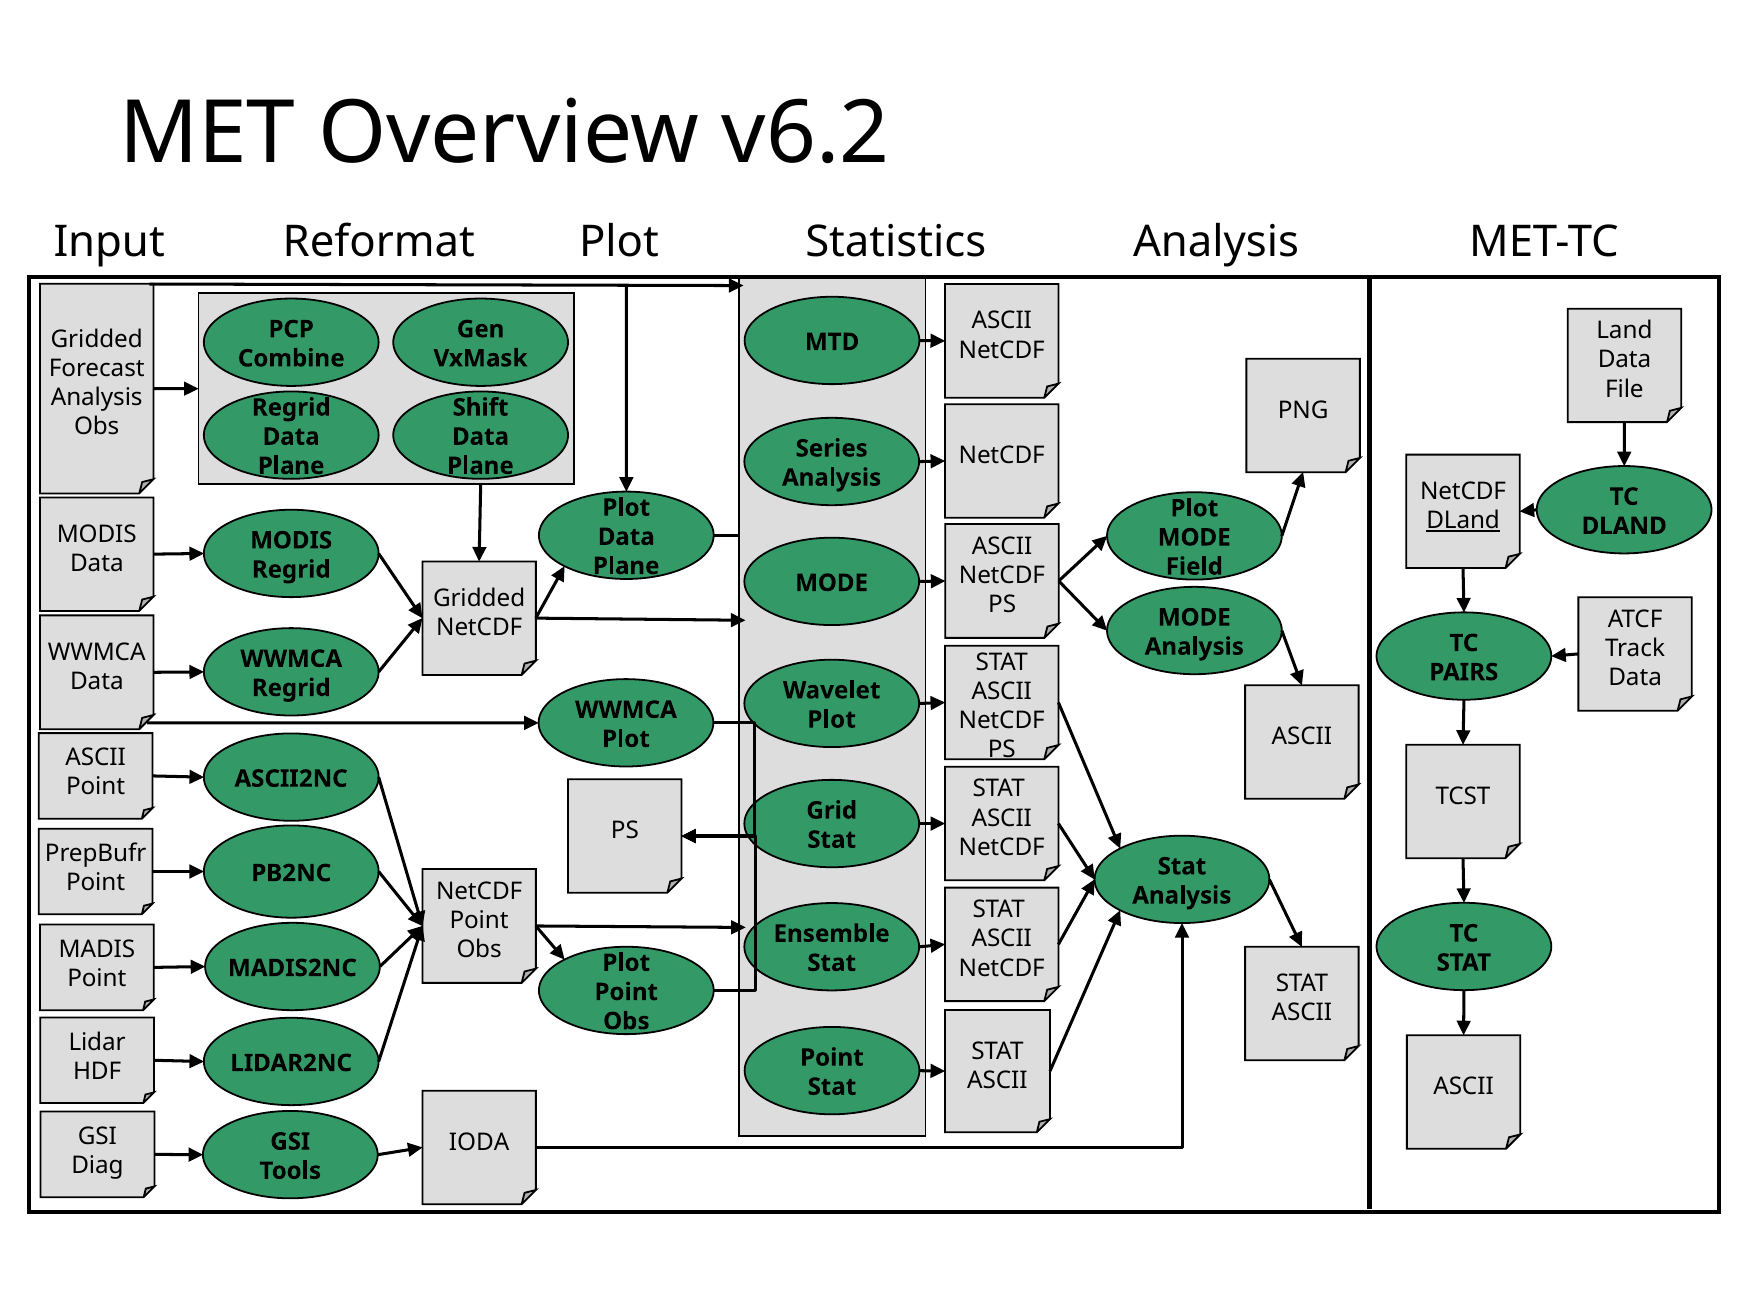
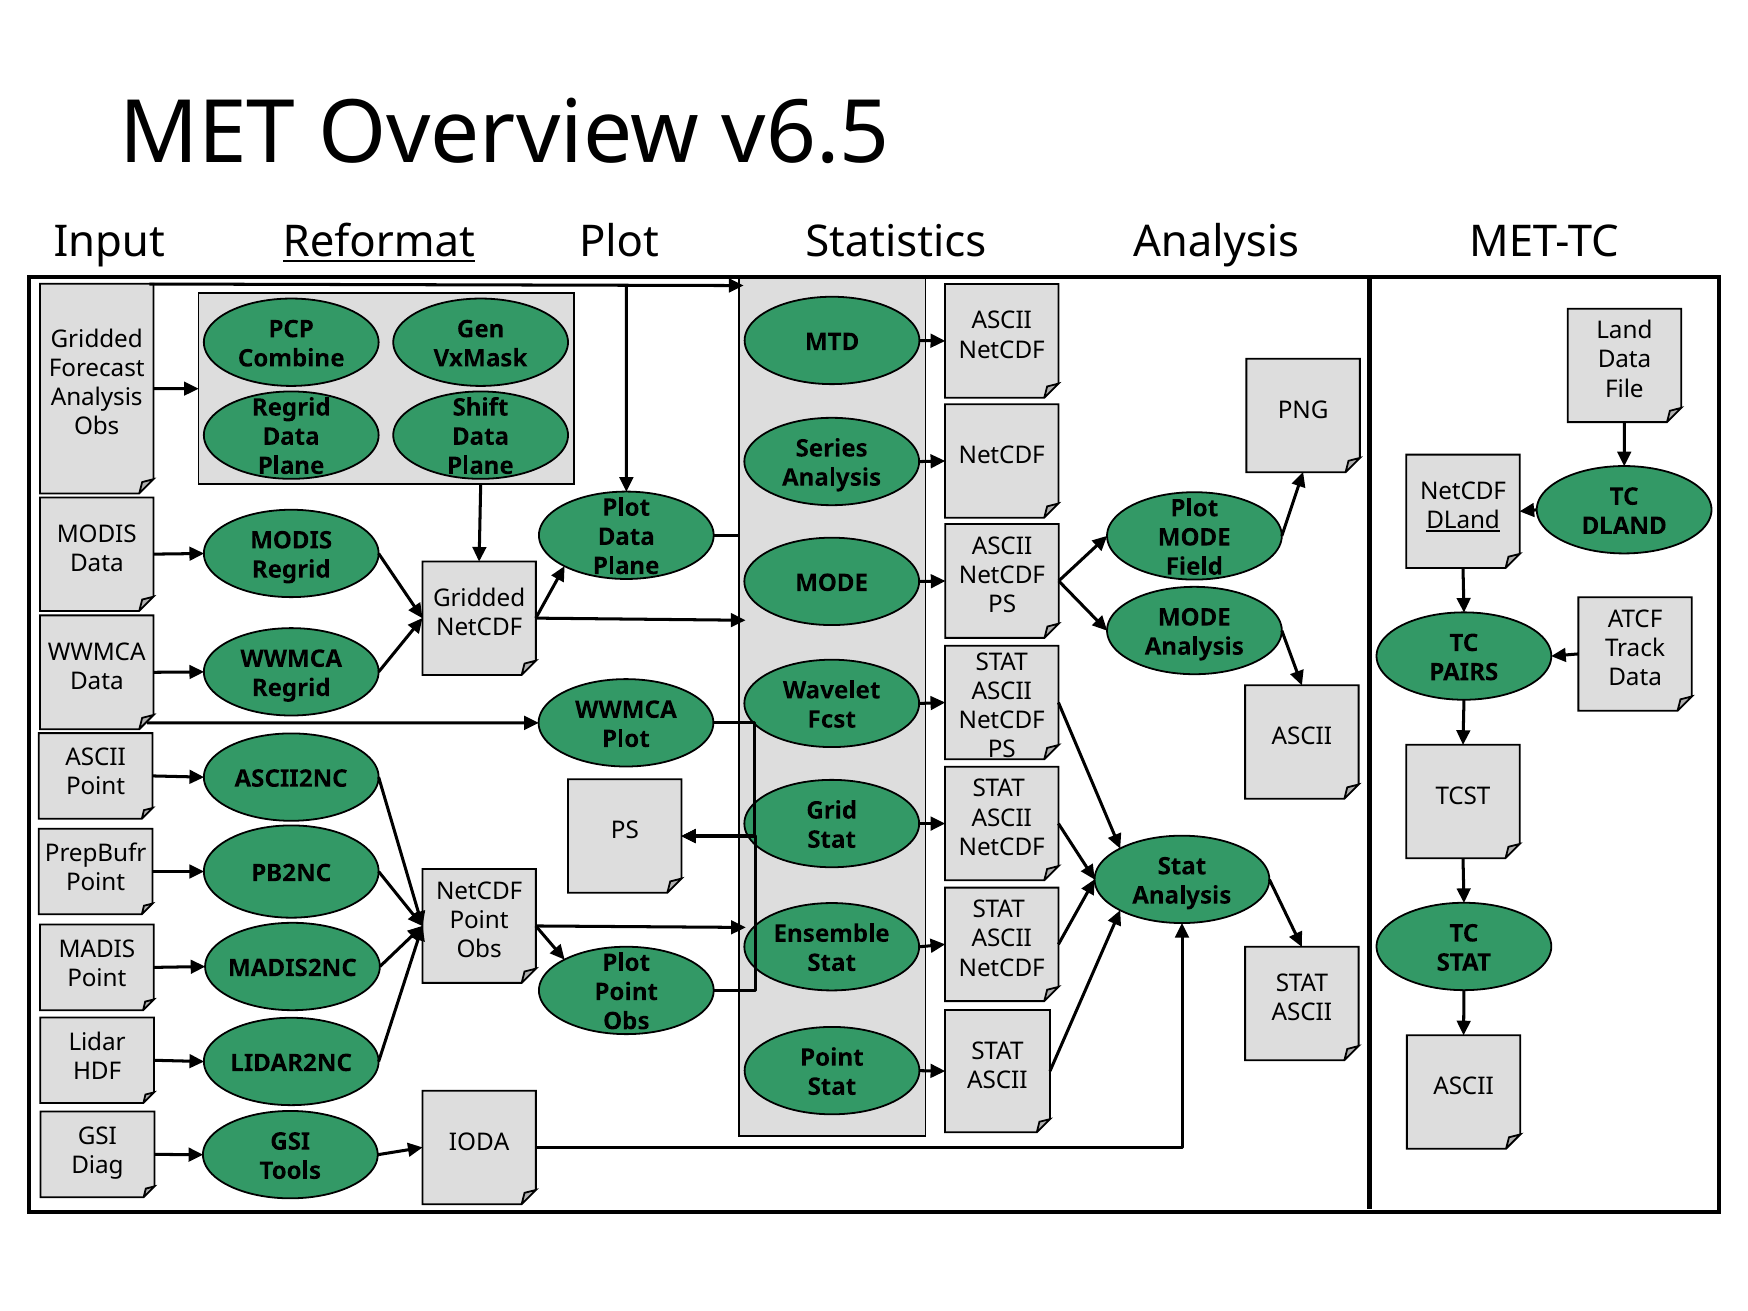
v6.2: v6.2 -> v6.5 (806, 134)
Reformat underline: none -> present (379, 242)
Plot: Plot -> Fcst (832, 720)
